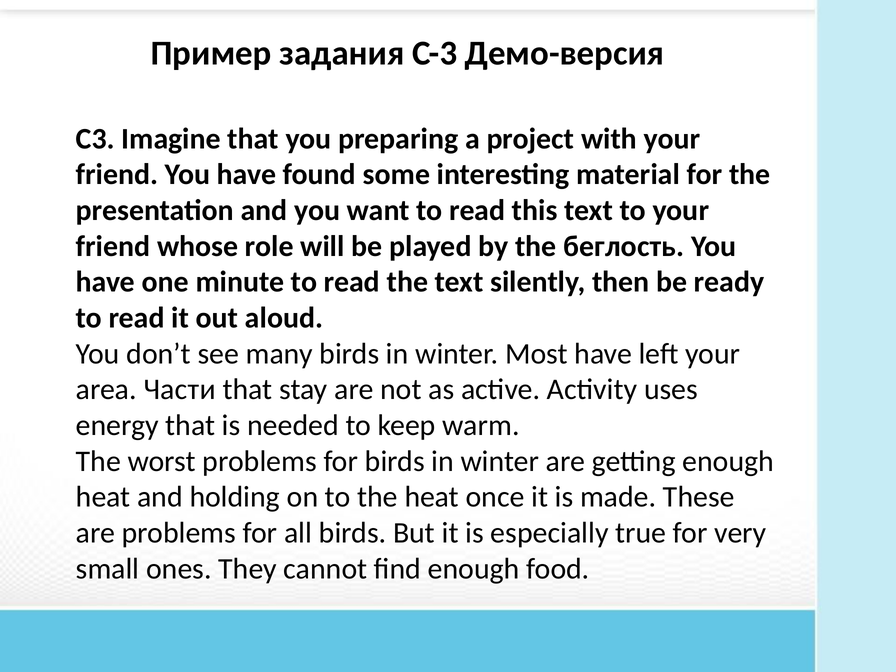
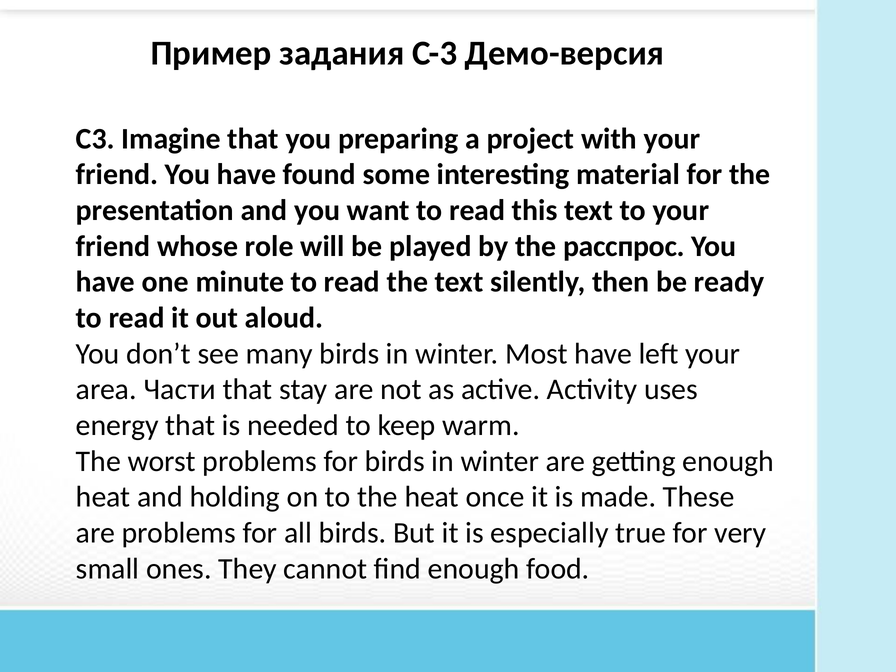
беглость: беглость -> расспрос (624, 246)
